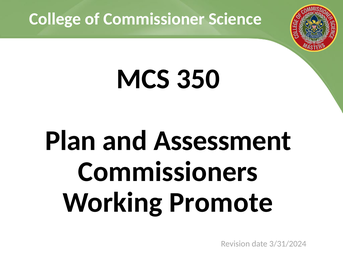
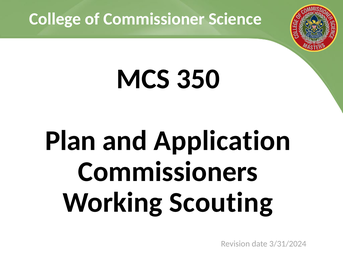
Assessment: Assessment -> Application (222, 141)
Promote: Promote -> Scouting (221, 203)
